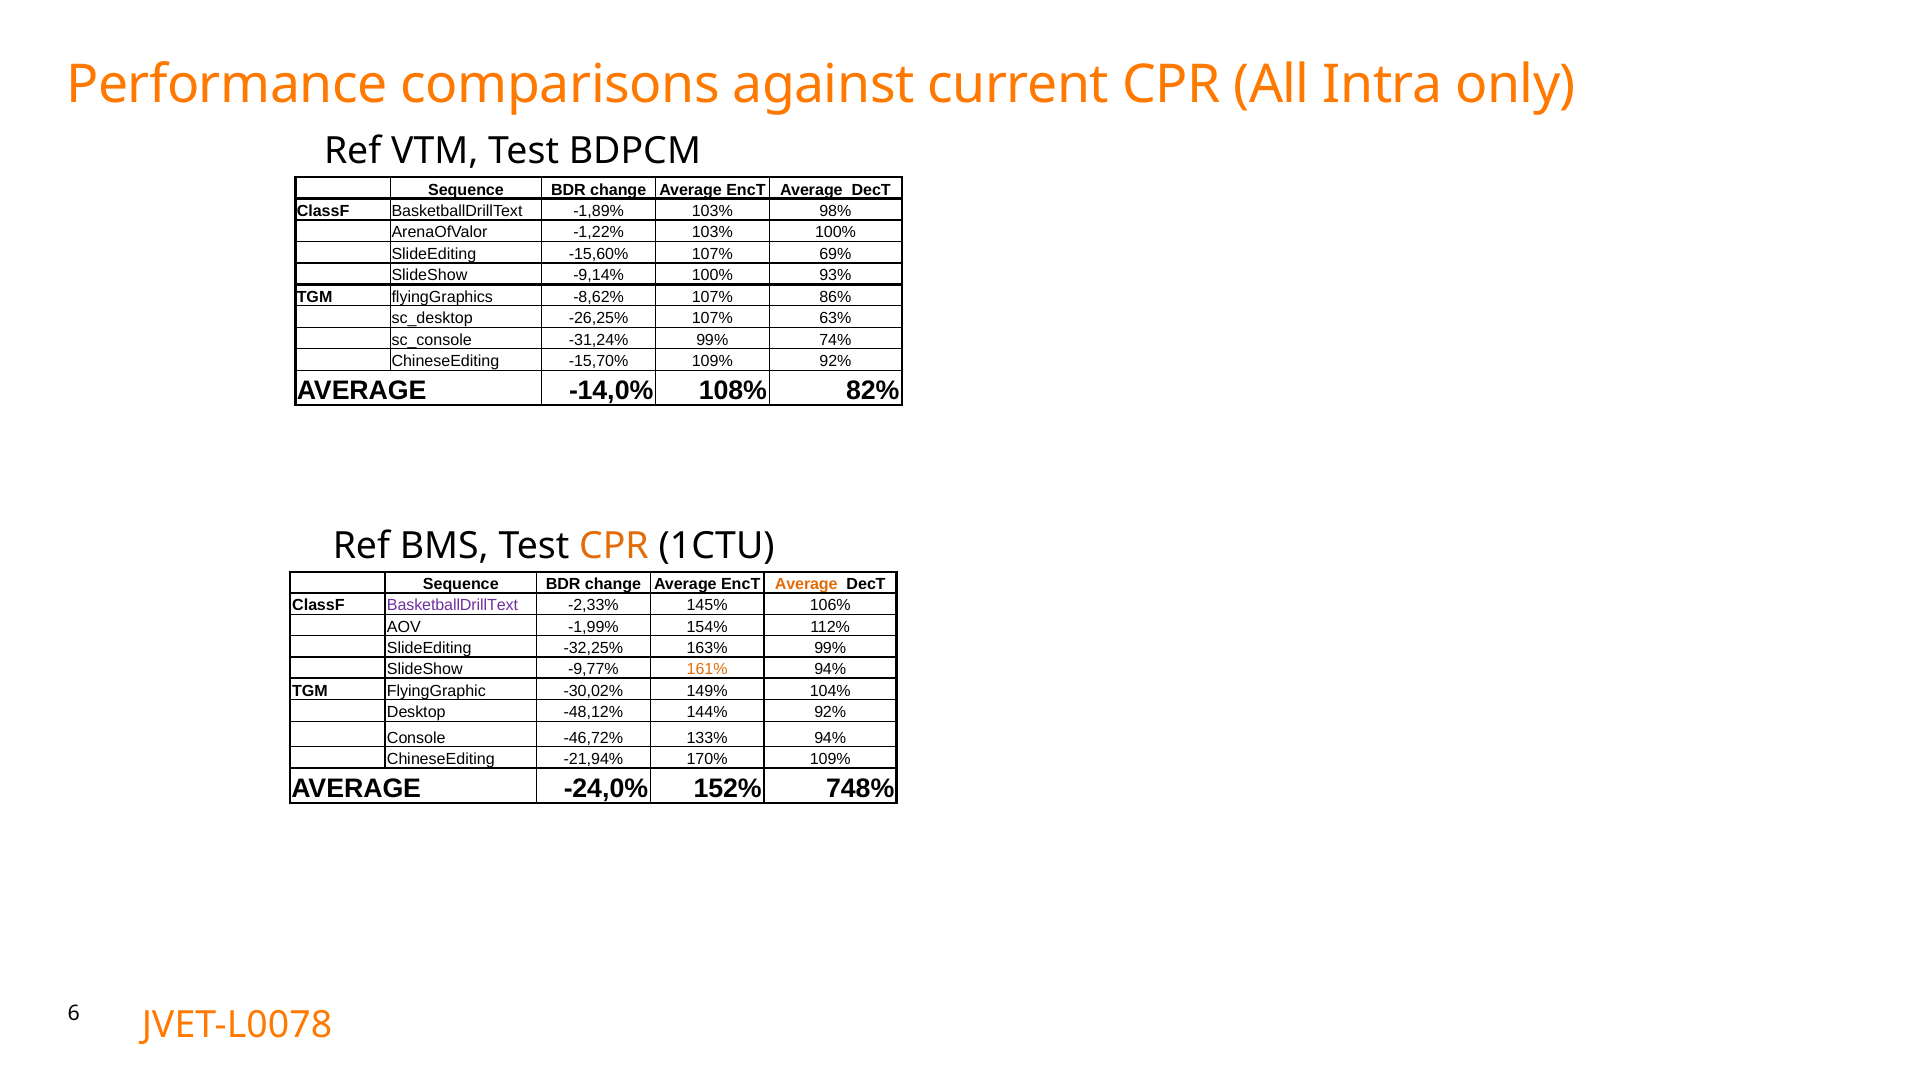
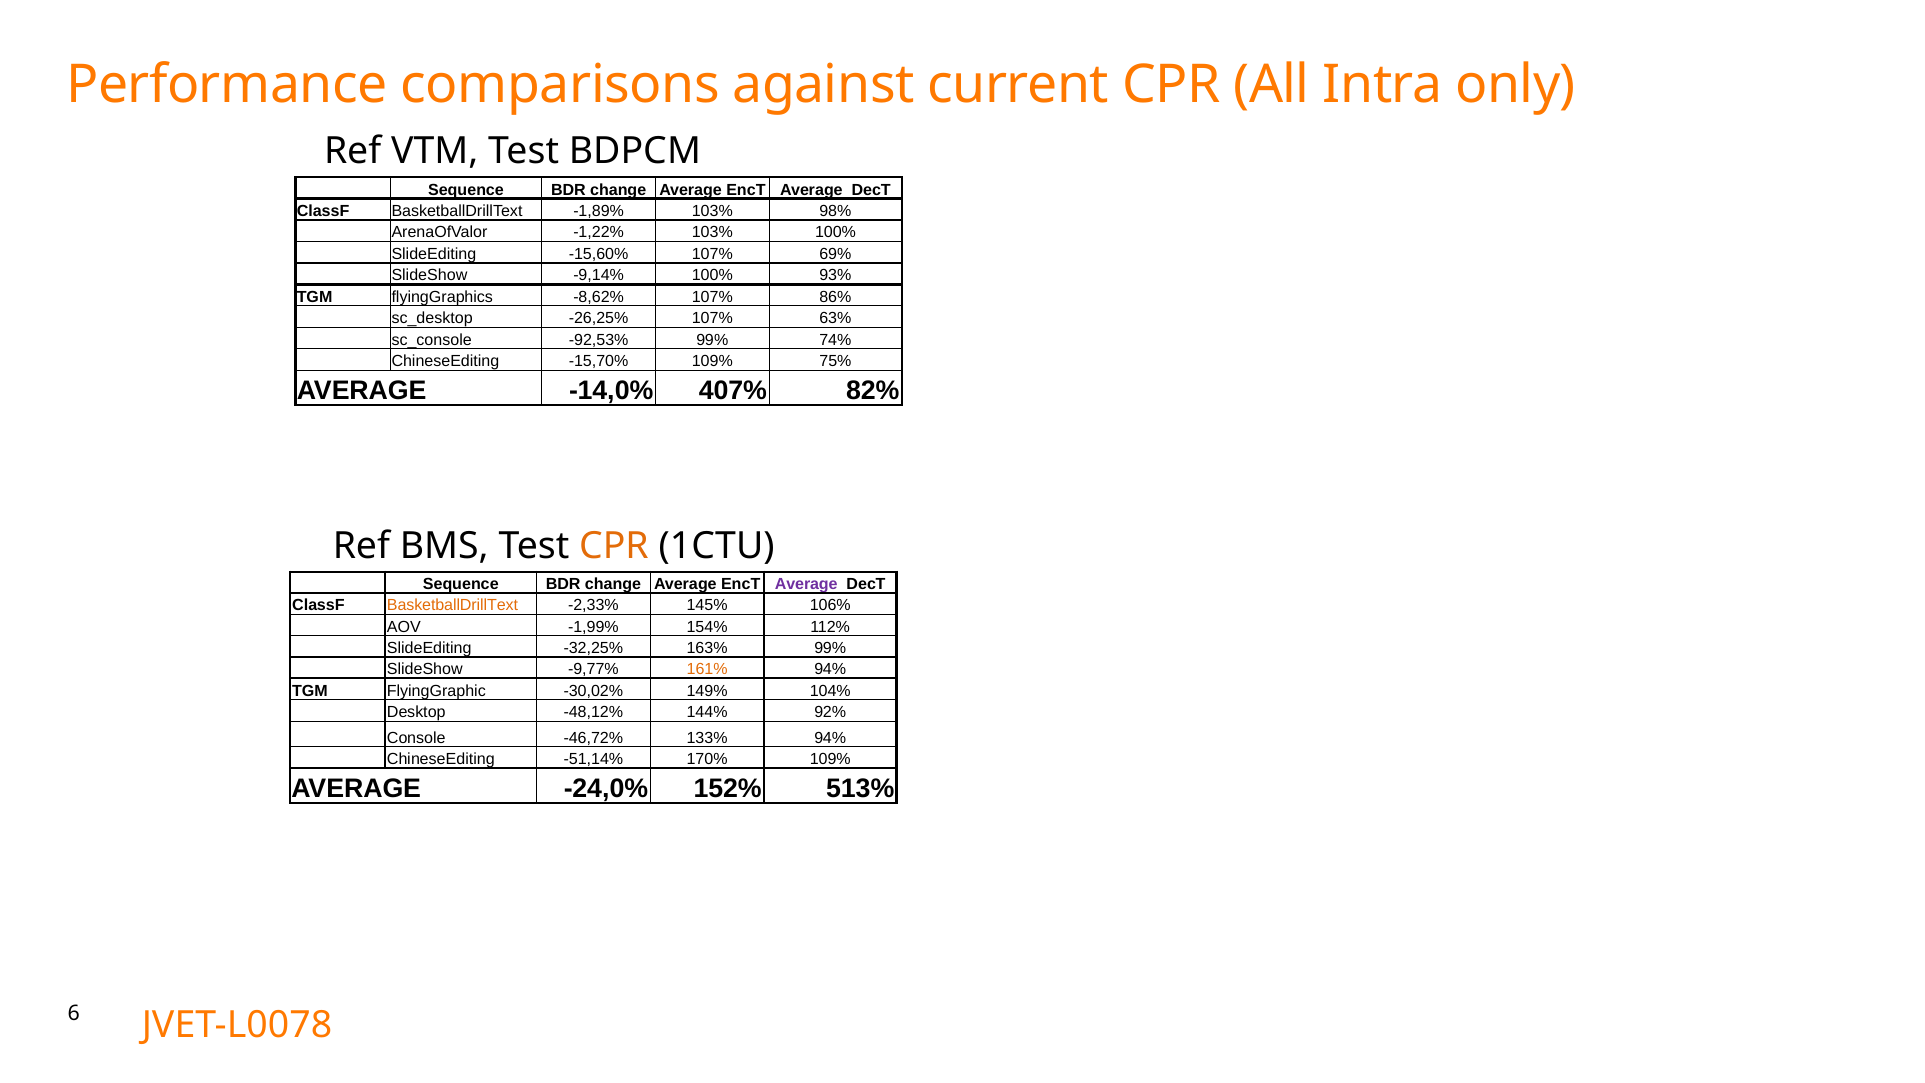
-31,24%: -31,24% -> -92,53% (599, 340)
109% 92%: 92% -> 75% (835, 361)
108%: 108% -> 407% (733, 390)
Average colour: orange -> purple (806, 584)
BasketballDrillText colour: purple -> orange (452, 605)
-21,94%: -21,94% -> -51,14% (593, 759)
748%: 748% -> 513% (860, 788)
